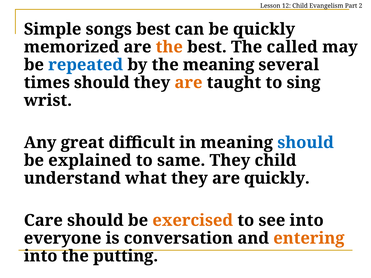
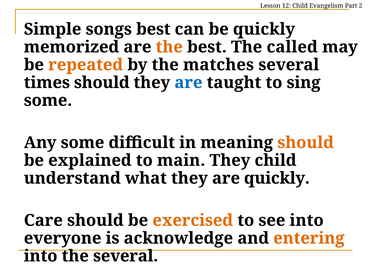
repeated colour: blue -> orange (86, 65)
the meaning: meaning -> matches (218, 65)
are colour: orange -> blue (188, 83)
wrist: wrist -> some (48, 100)
Any great: great -> some (83, 143)
should colour: blue -> orange (306, 143)
same: same -> main (181, 161)
conversation: conversation -> acknowledge (178, 238)
the putting: putting -> several (126, 256)
